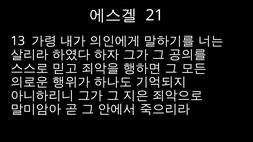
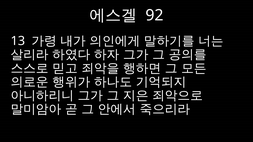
21: 21 -> 92 (154, 15)
